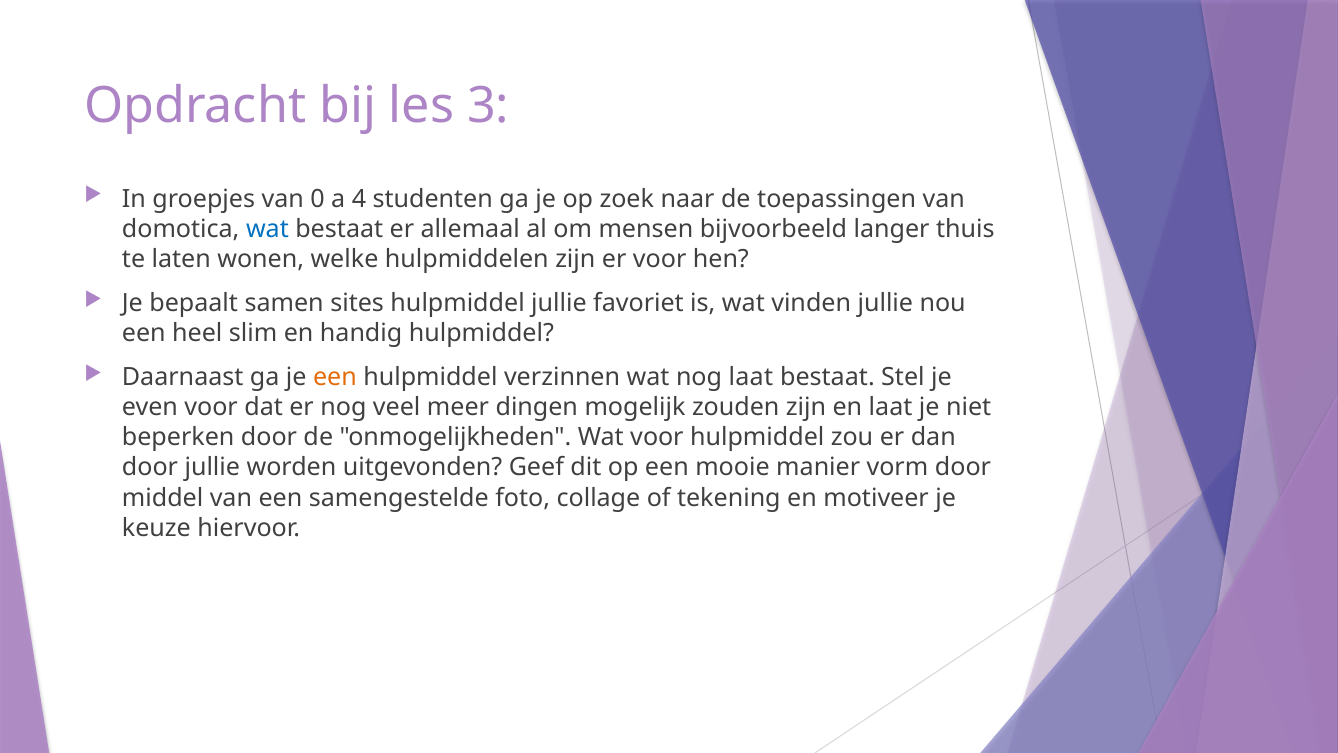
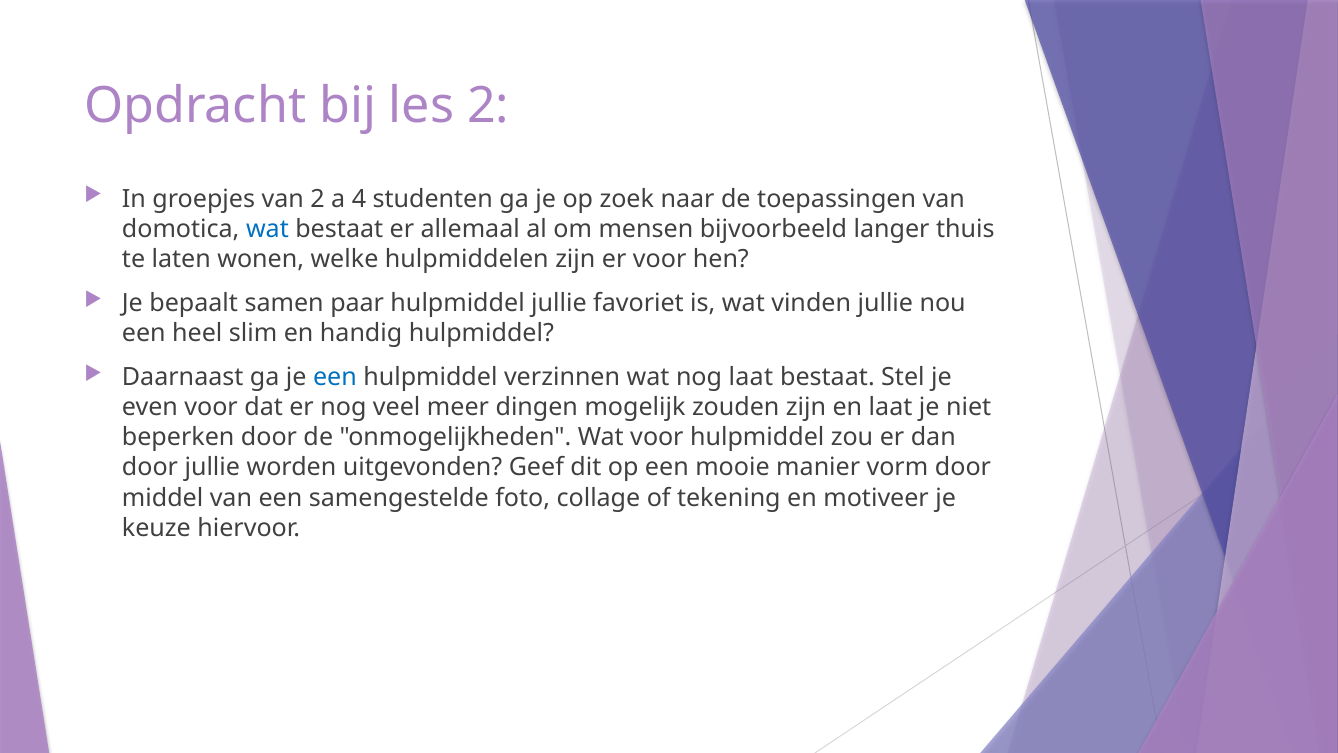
les 3: 3 -> 2 (488, 106)
van 0: 0 -> 2 (318, 199)
sites: sites -> paar (357, 303)
een colour: orange -> blue (335, 377)
